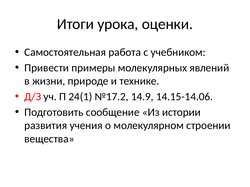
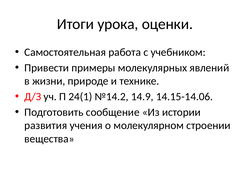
№17.2: №17.2 -> №14.2 (112, 97)
